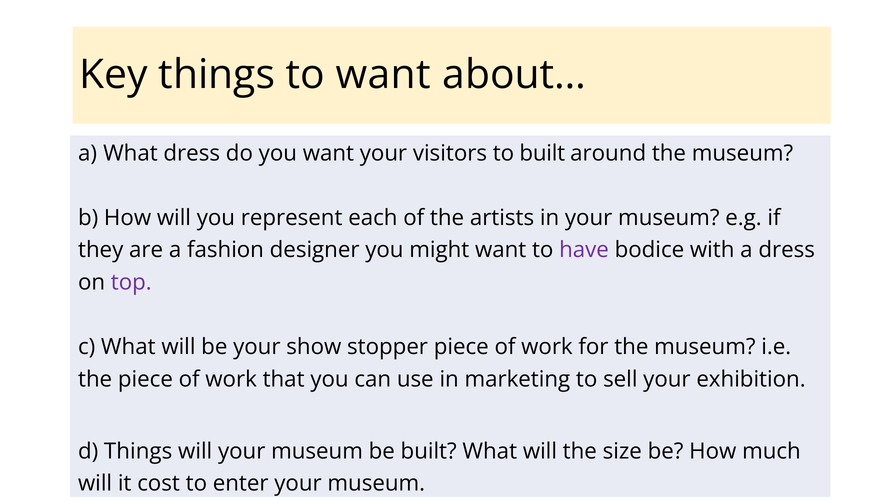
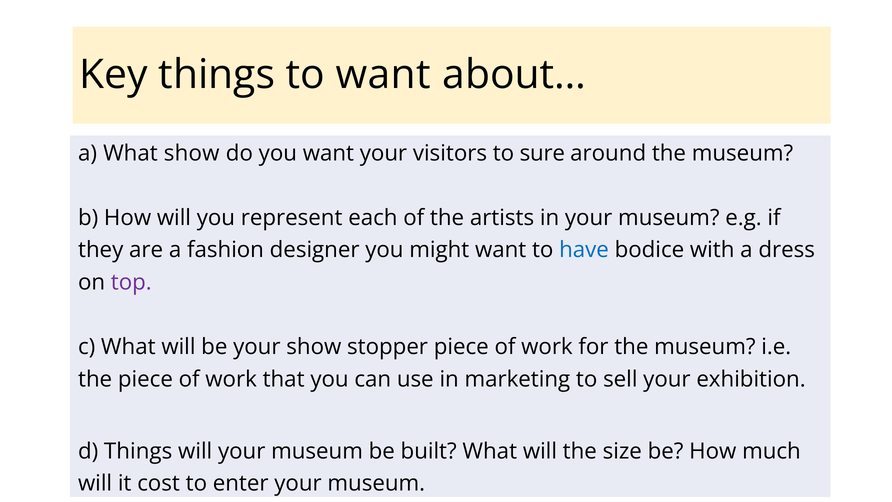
What dress: dress -> show (192, 153)
to built: built -> sure (542, 153)
have colour: purple -> blue (584, 250)
